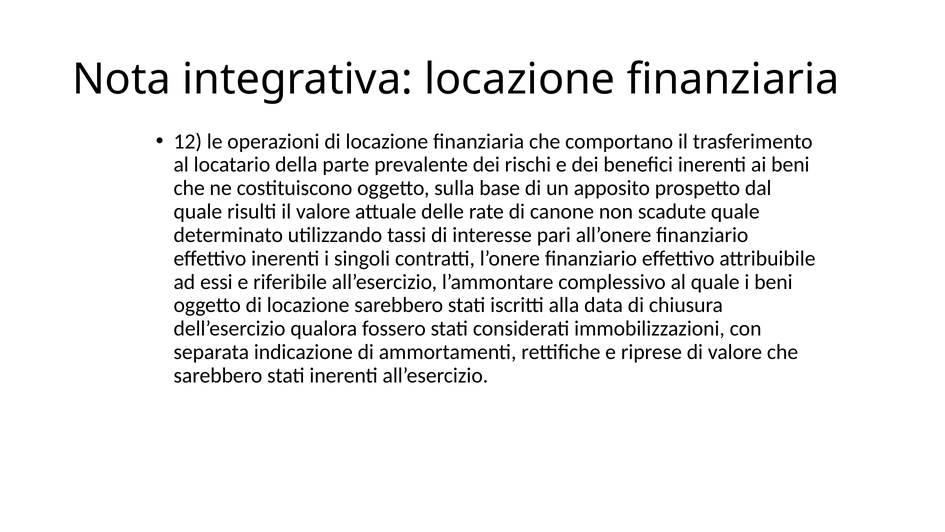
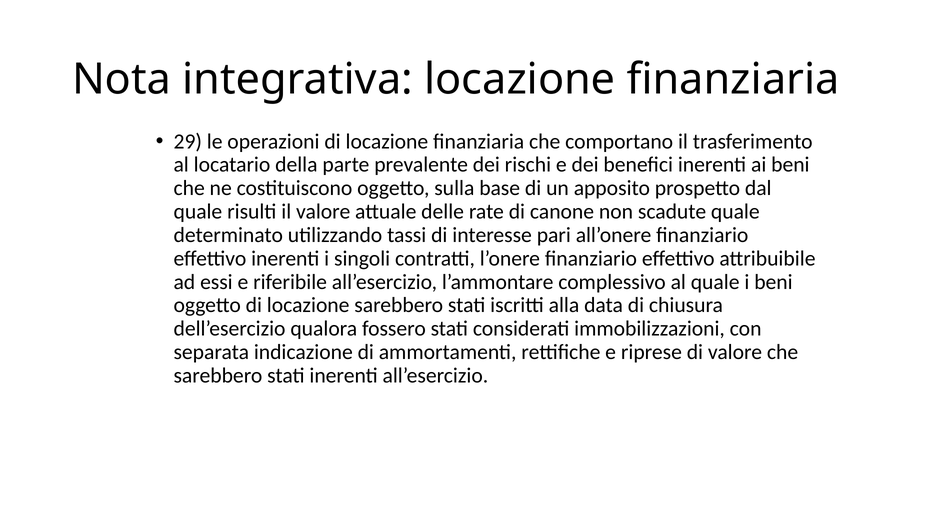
12: 12 -> 29 (188, 141)
